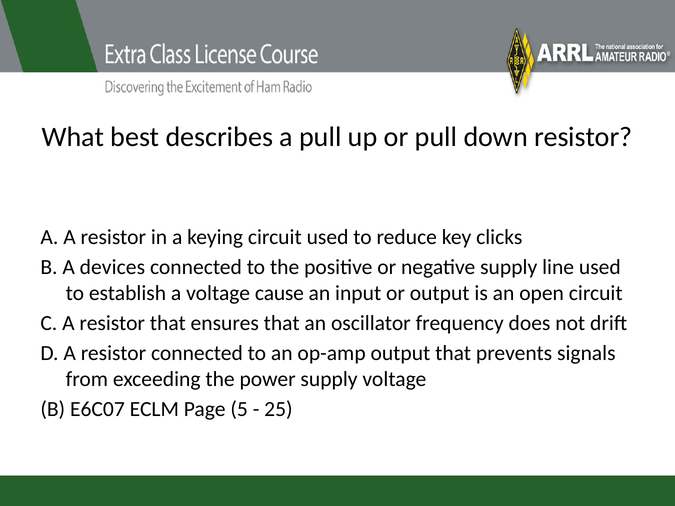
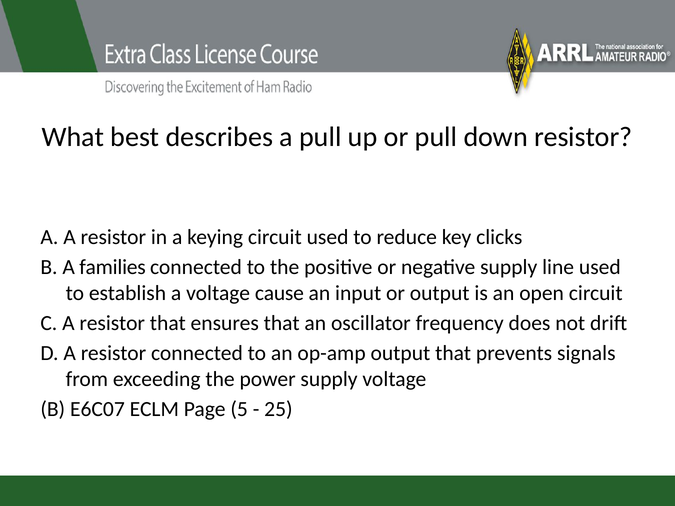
devices: devices -> families (113, 267)
